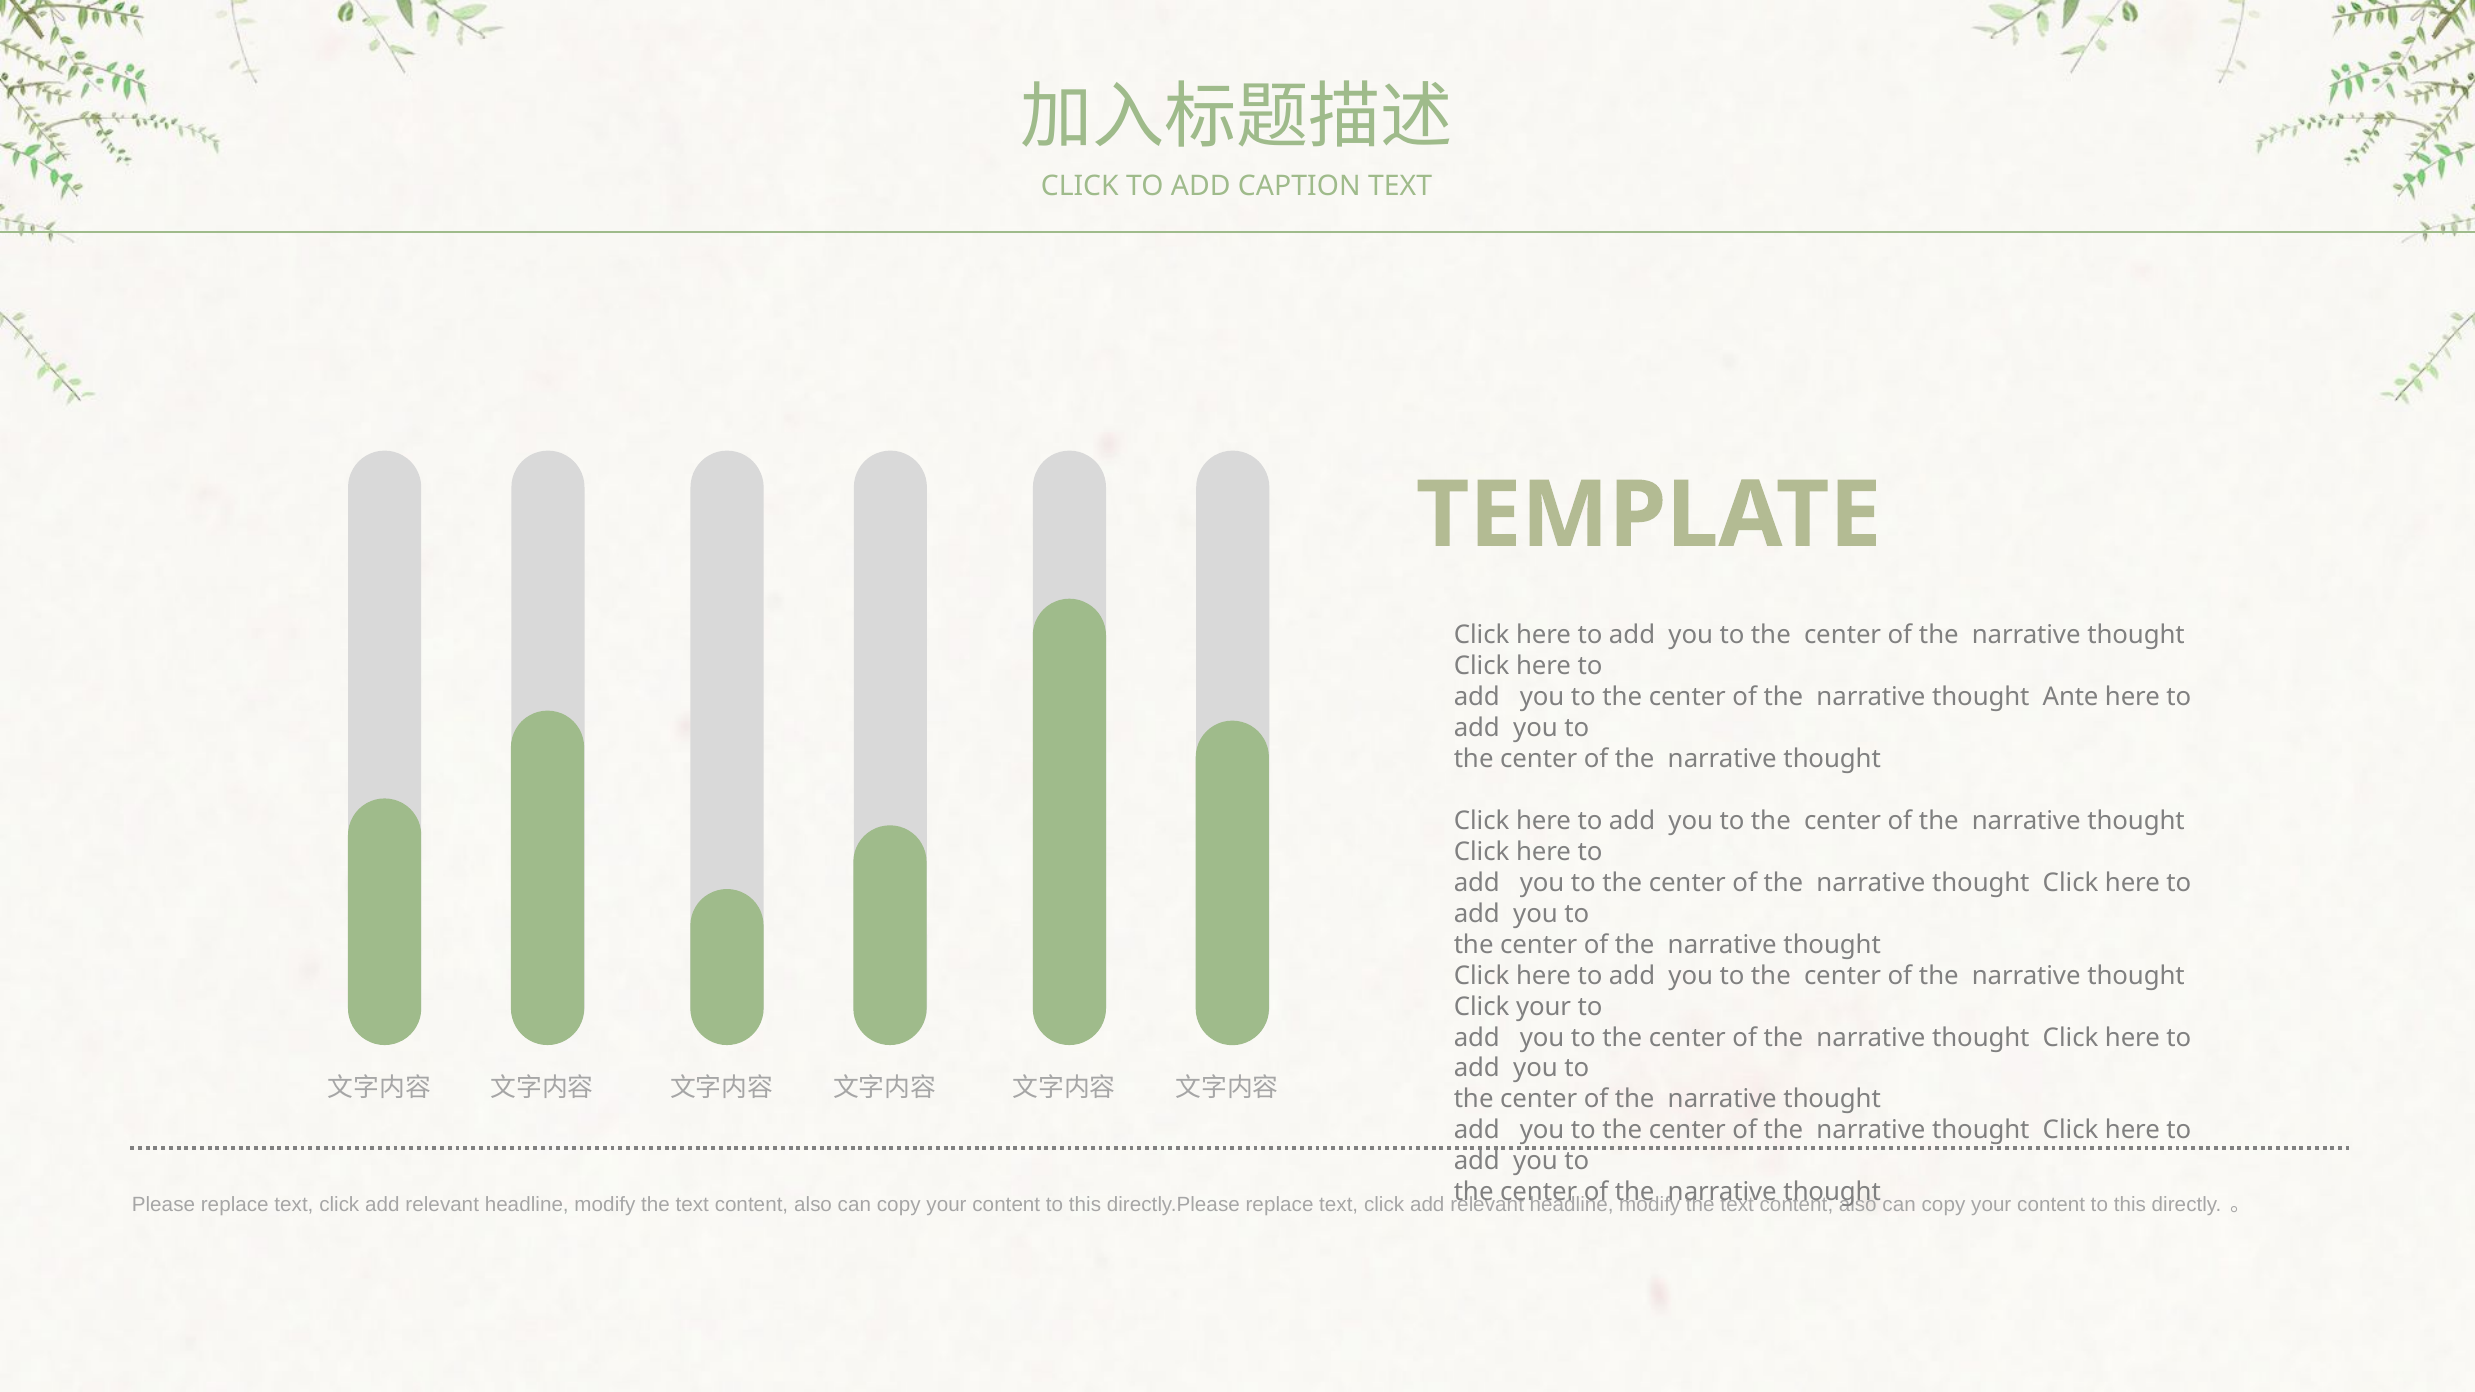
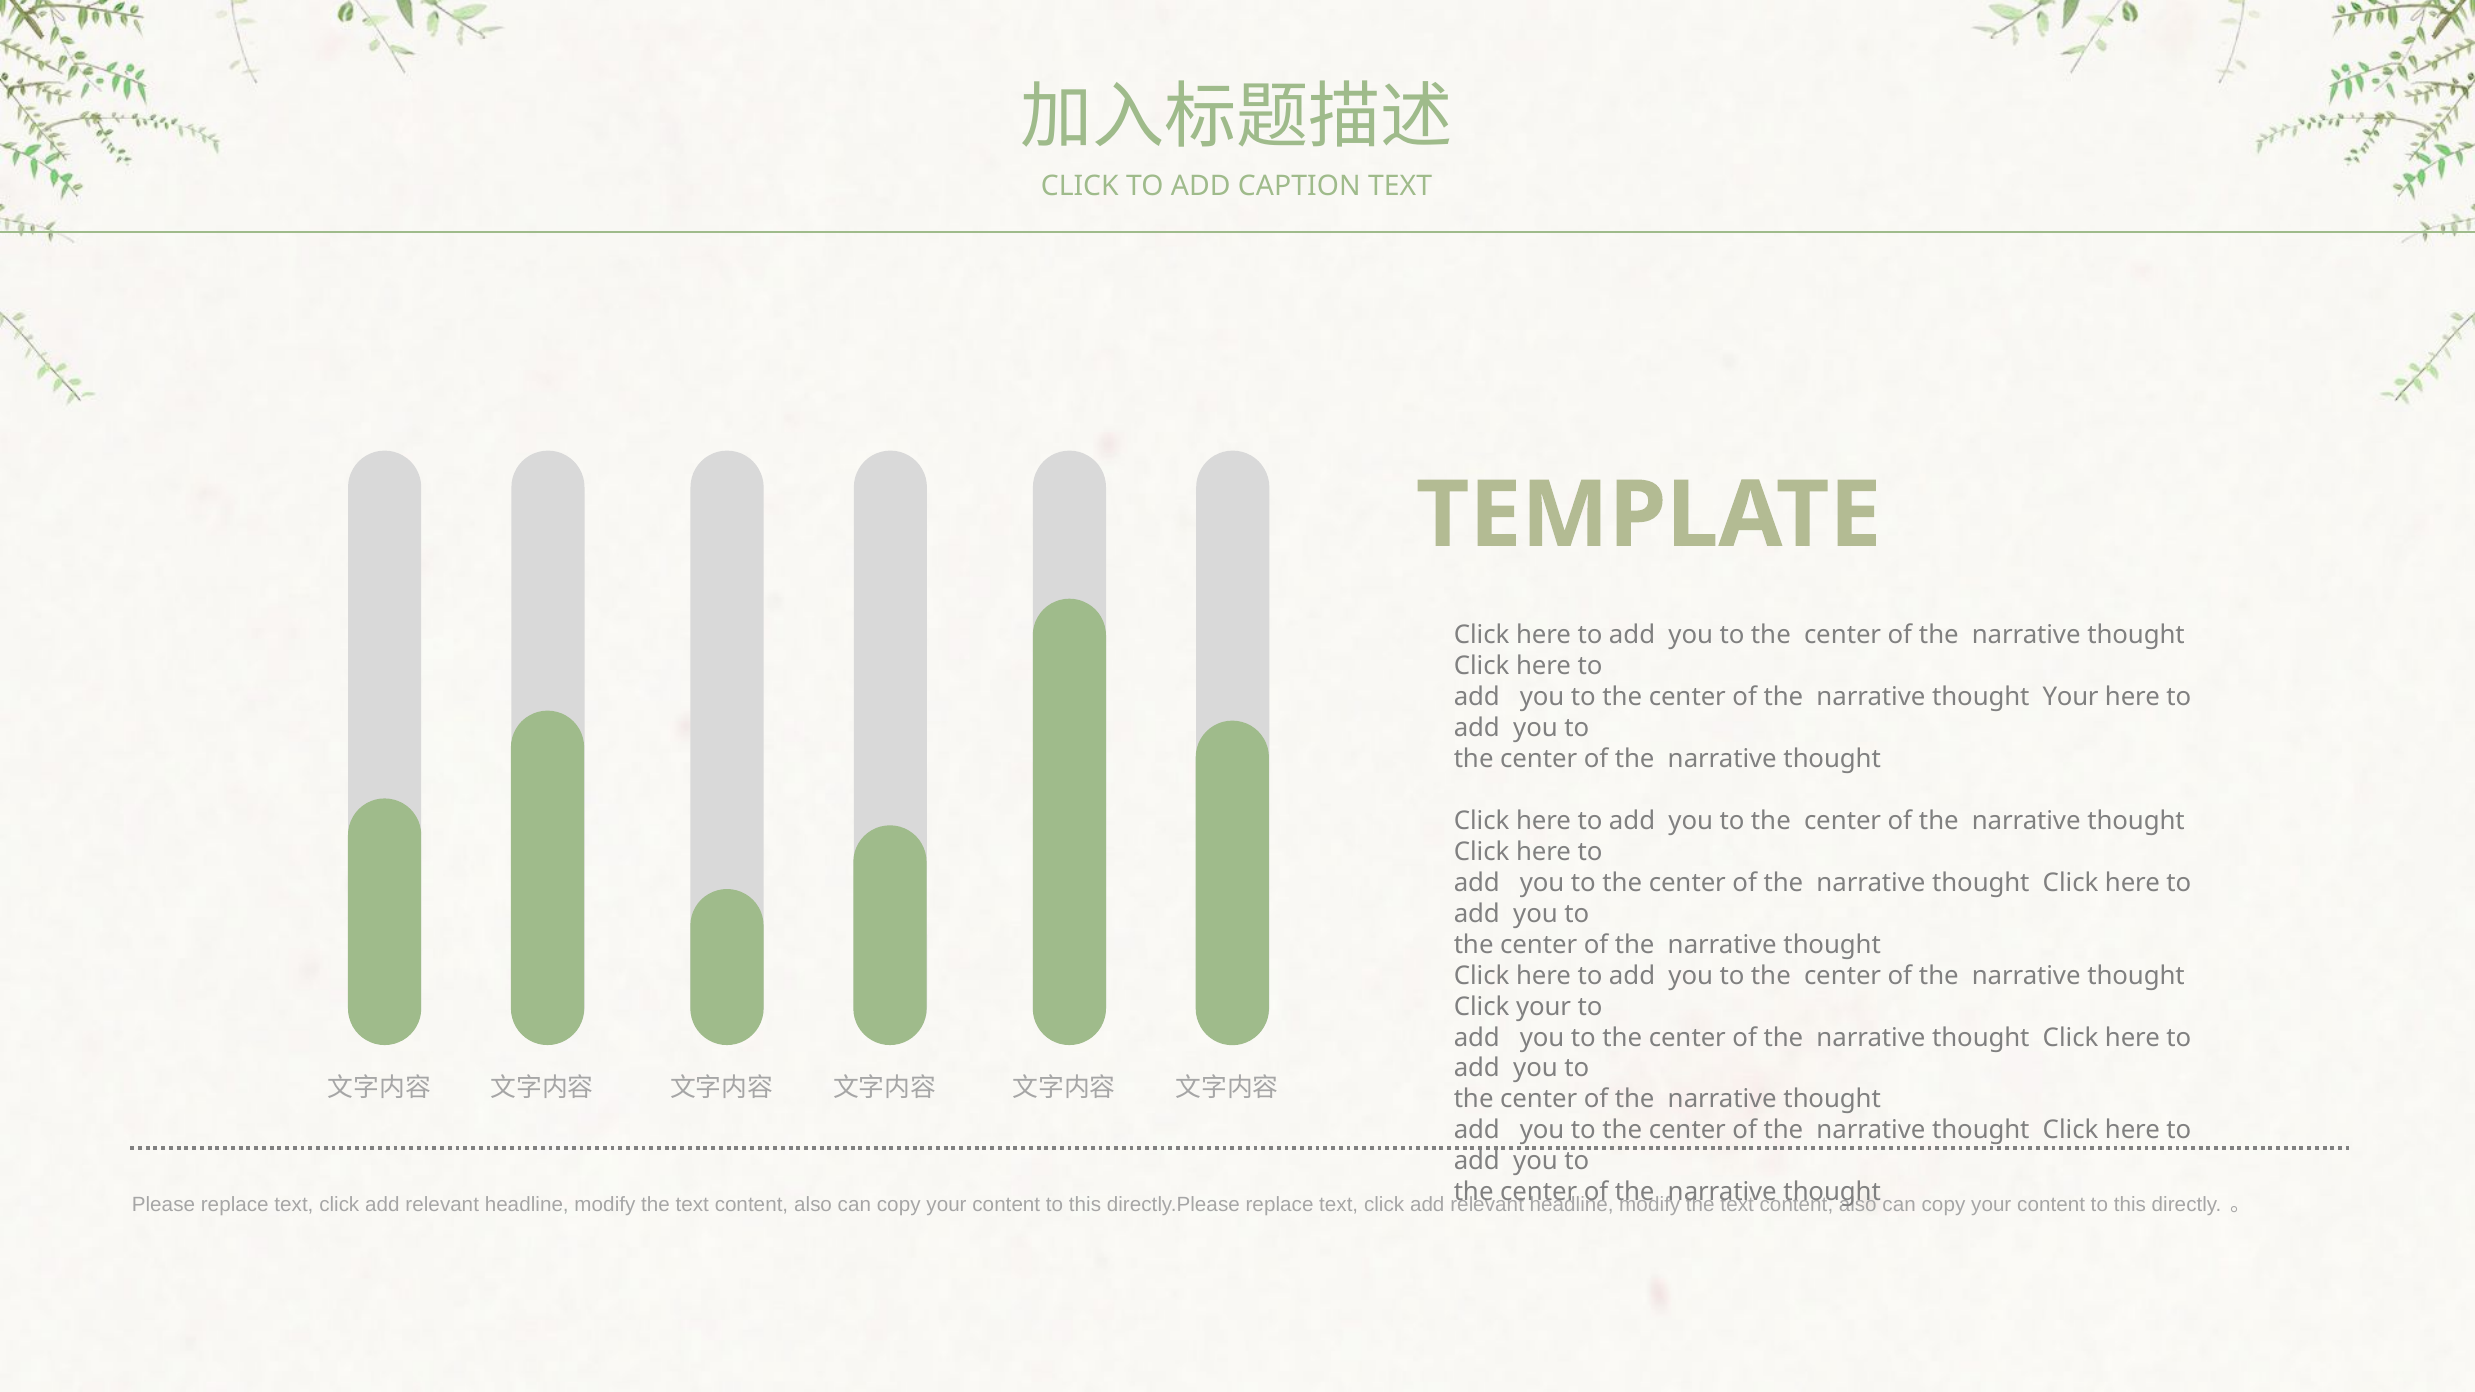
thought Ante: Ante -> Your (2071, 697)
